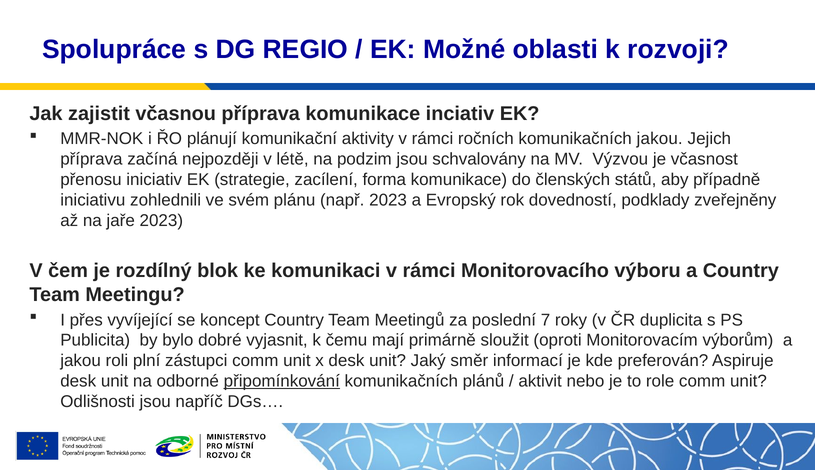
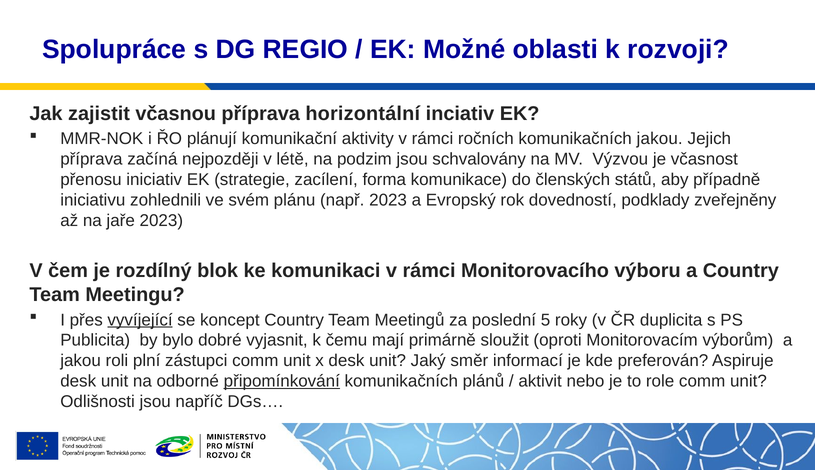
příprava komunikace: komunikace -> horizontální (363, 113)
vyvíjející underline: none -> present (140, 320)
7: 7 -> 5 (546, 320)
